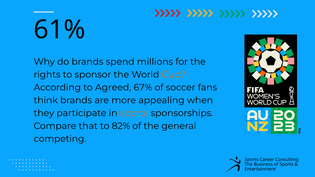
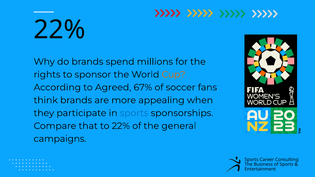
61%: 61% -> 22% (60, 30)
sports colour: orange -> blue (134, 113)
to 82%: 82% -> 22% (121, 126)
competing: competing -> campaigns (60, 139)
